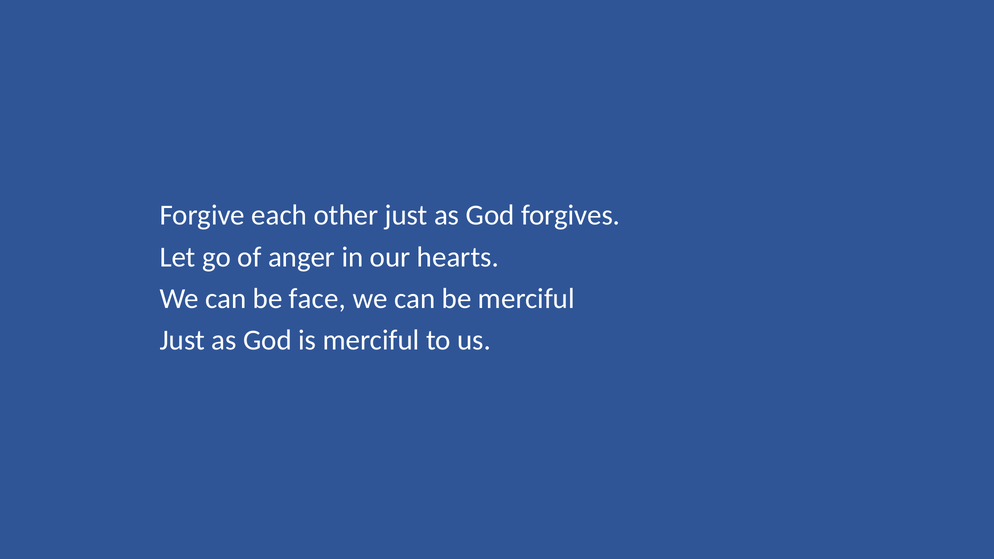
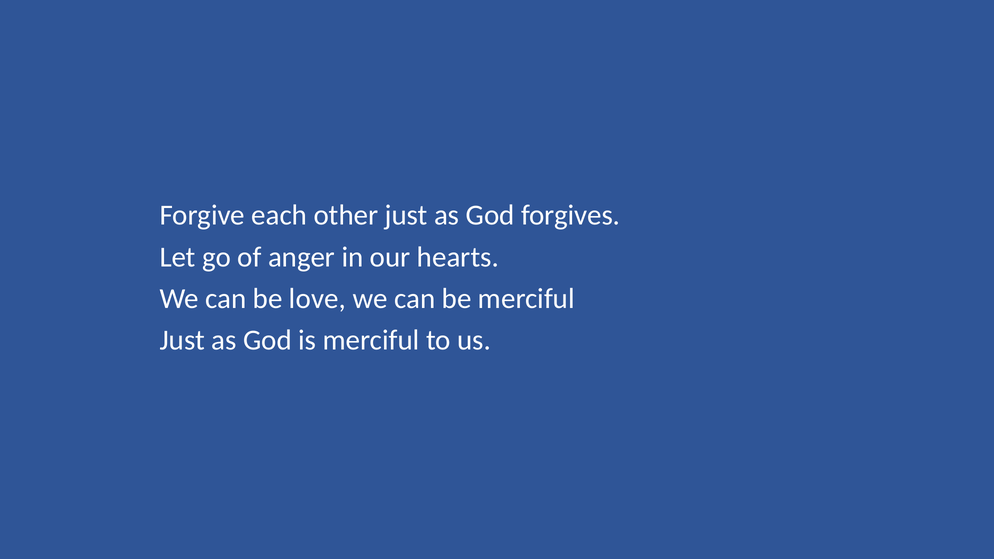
face: face -> love (317, 299)
